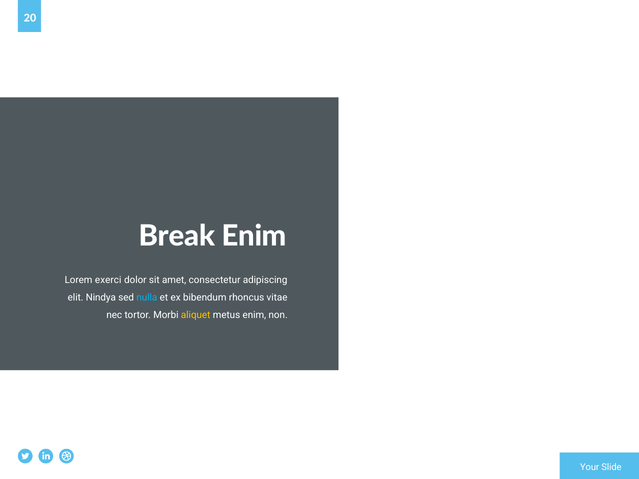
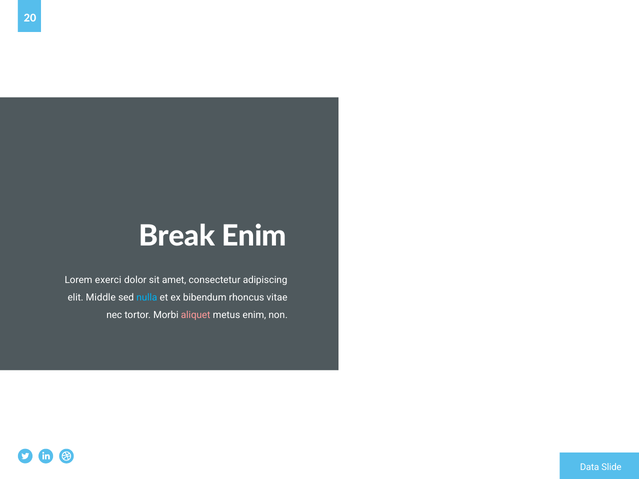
Nindya: Nindya -> Middle (101, 298)
aliquet colour: yellow -> pink (196, 315)
Your: Your -> Data (590, 467)
